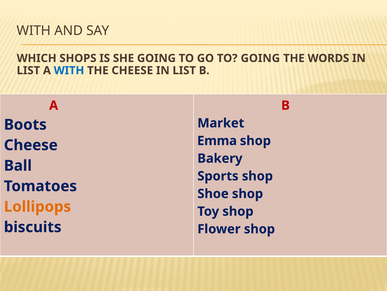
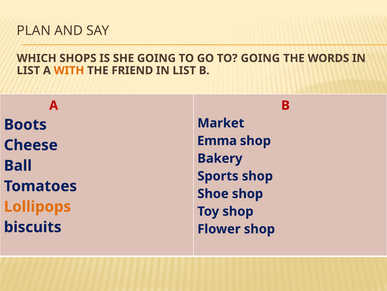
WITH: WITH -> PLAN (34, 31)
WITH colour: blue -> orange (69, 70)
THE CHEESE: CHEESE -> FRIEND (132, 70)
